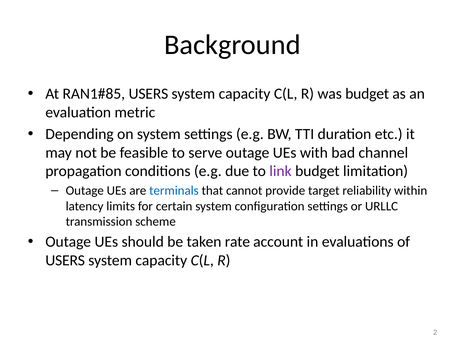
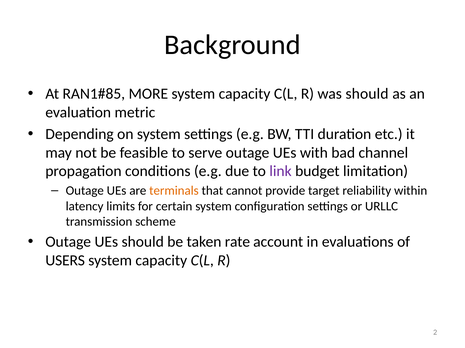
USERS: USERS -> MORE (148, 94)
was budget: budget -> should (367, 94)
terminals colour: blue -> orange (174, 191)
